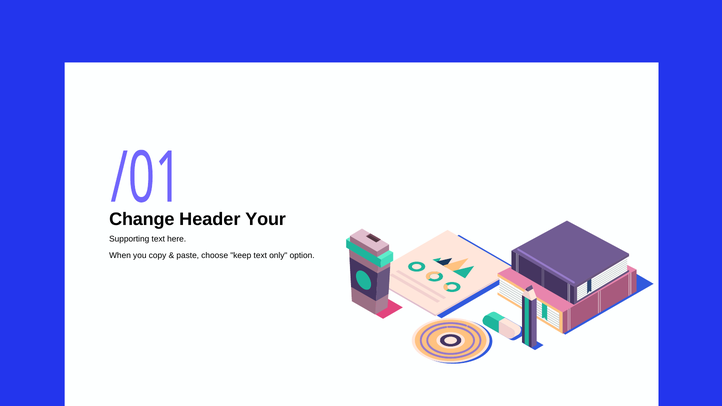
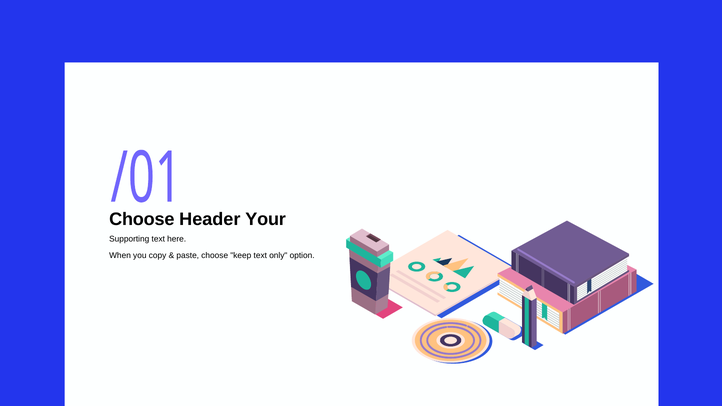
Change: Change -> Choose (142, 219)
